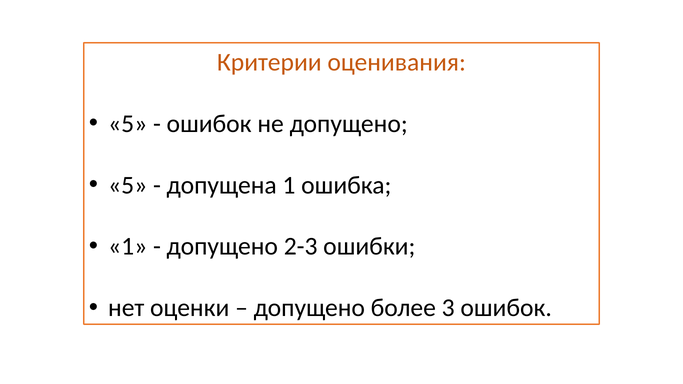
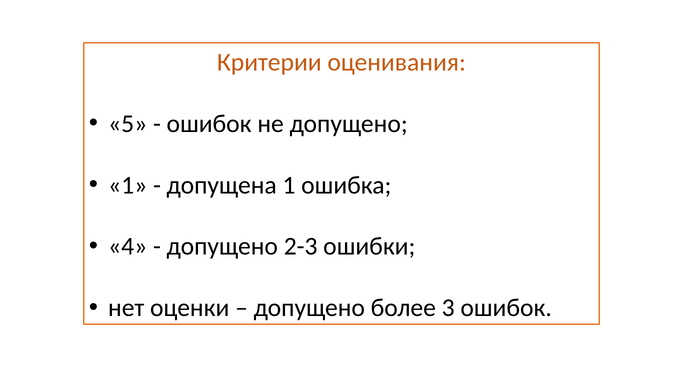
5: 5 -> 1 (128, 185)
1: 1 -> 4 (128, 247)
